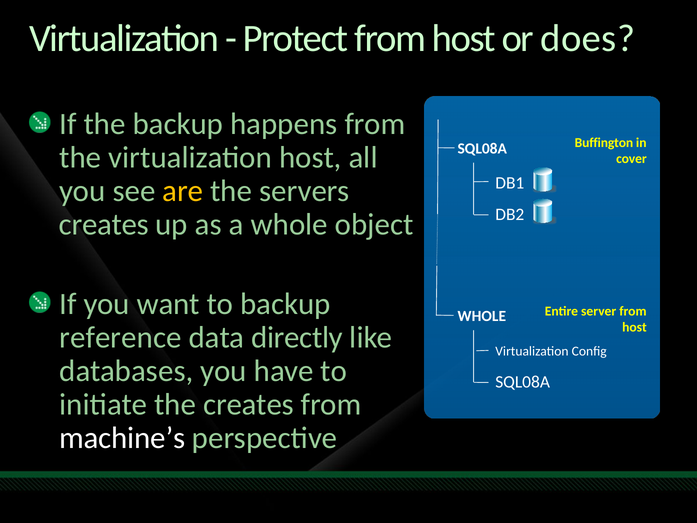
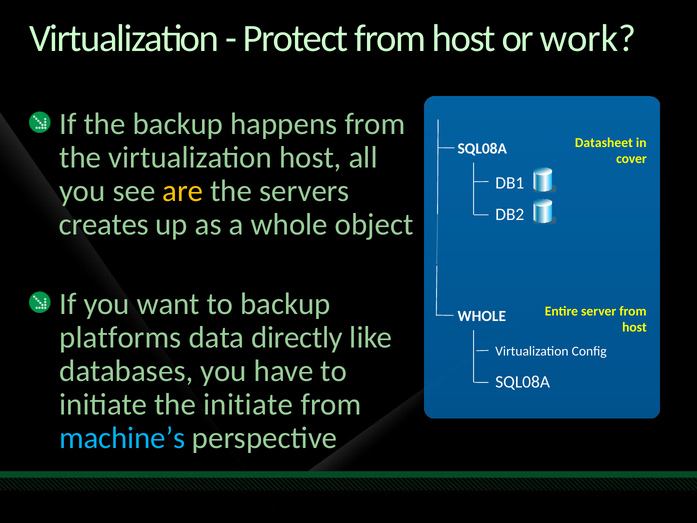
does: does -> work (588, 38)
Buffington: Buffington -> Datasheet (604, 142)
reference: reference -> platforms (120, 337)
the creates: creates -> initiate (248, 404)
machine’s colour: white -> light blue (122, 438)
